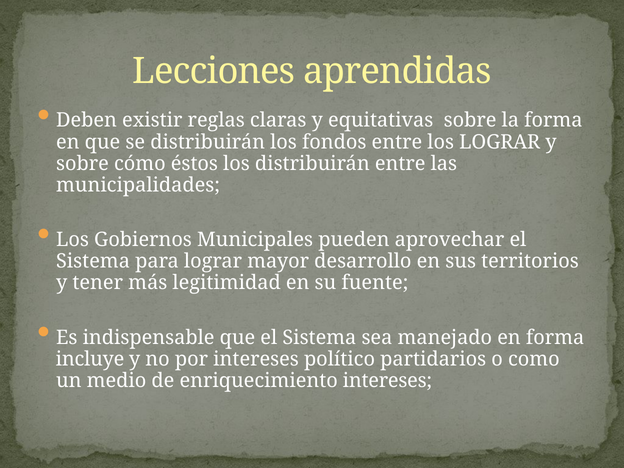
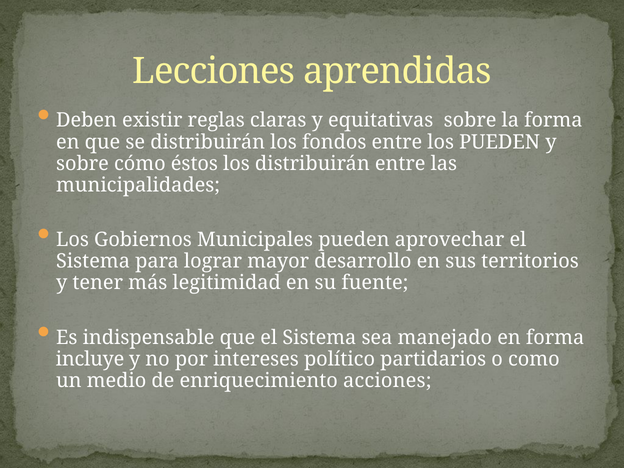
los LOGRAR: LOGRAR -> PUEDEN (500, 142)
enriquecimiento intereses: intereses -> acciones (387, 381)
